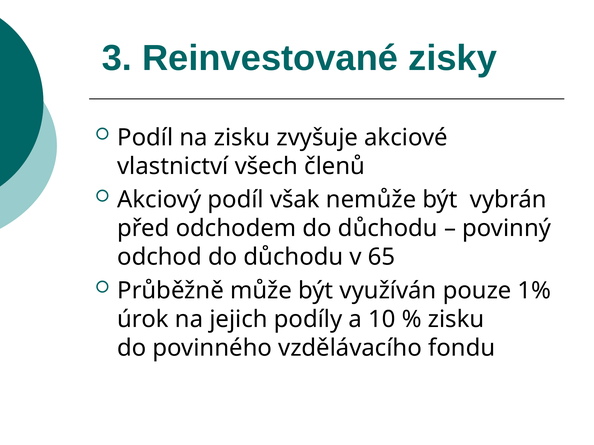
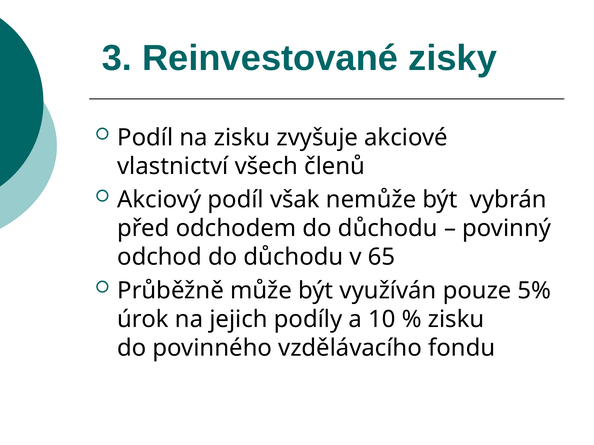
1%: 1% -> 5% (534, 291)
